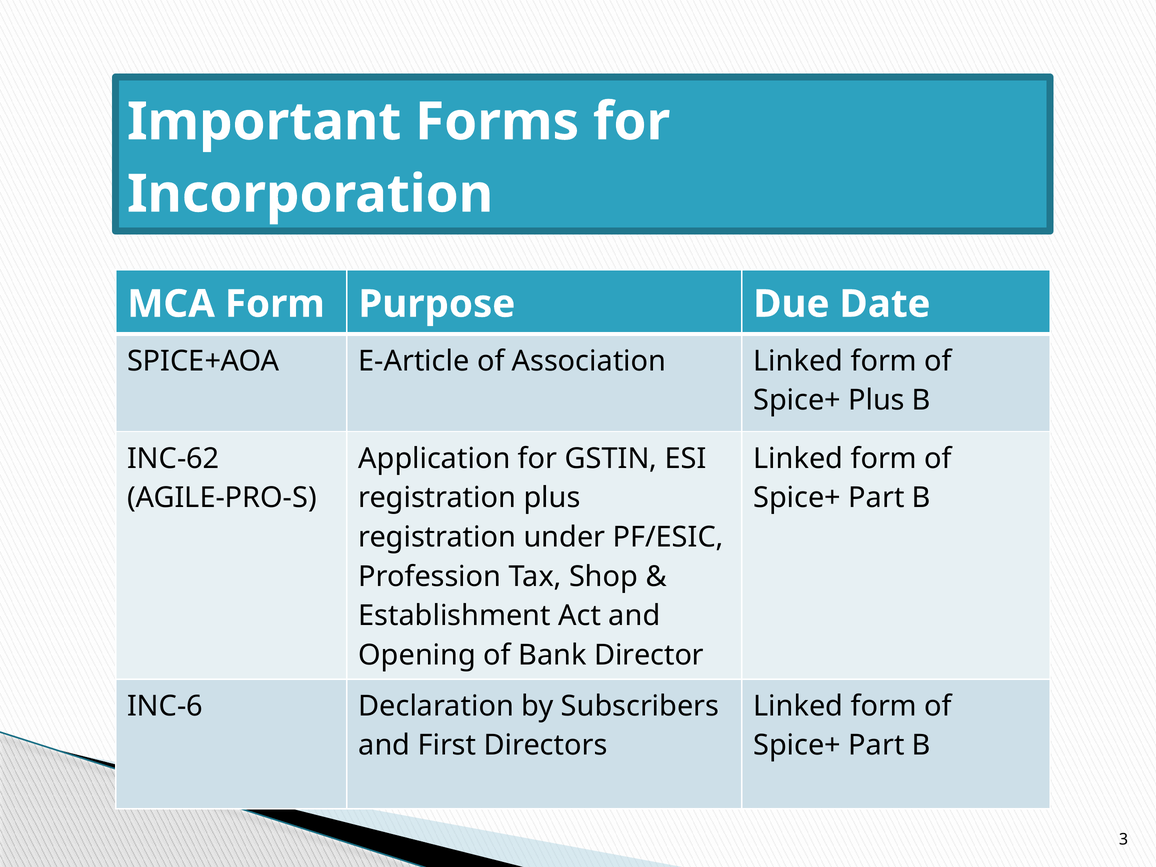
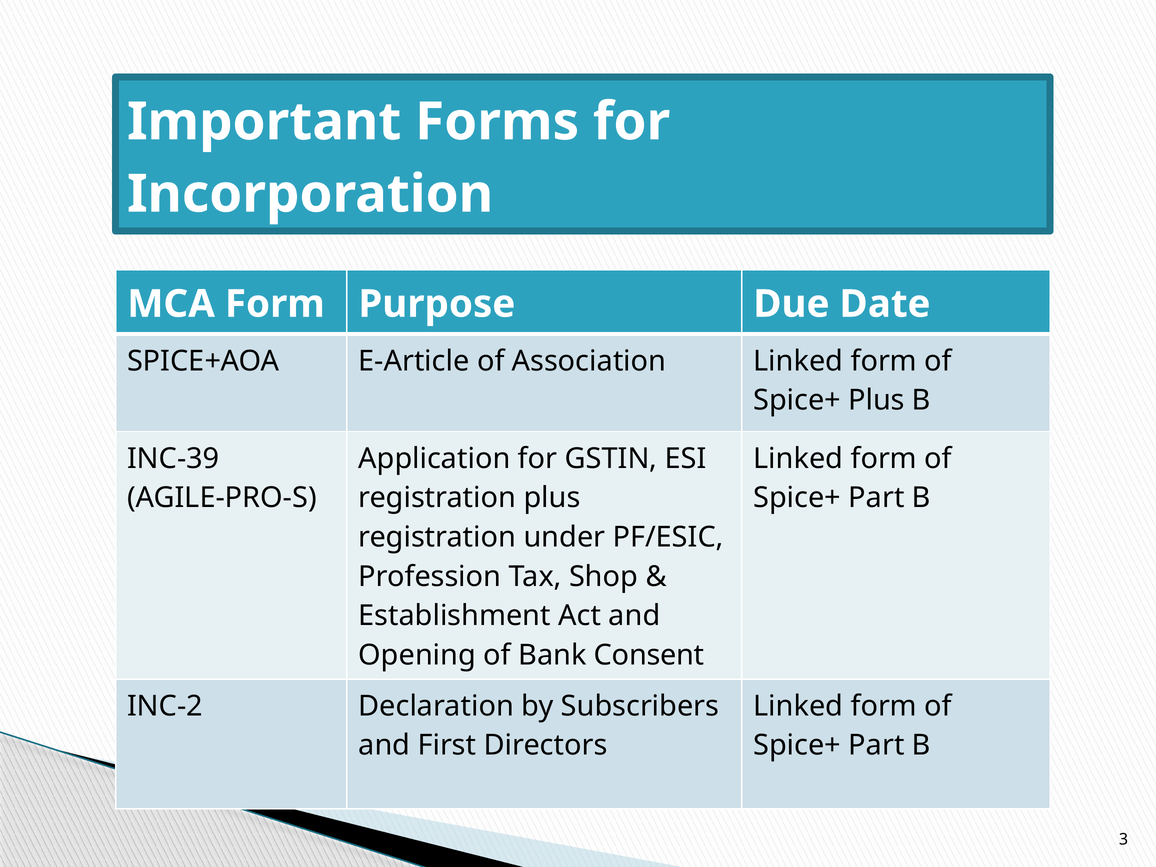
INC-62: INC-62 -> INC-39 (173, 459)
Director: Director -> Consent (649, 655)
INC-6: INC-6 -> INC-2 (165, 706)
